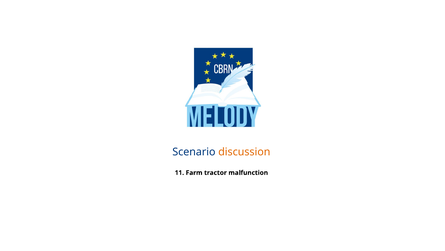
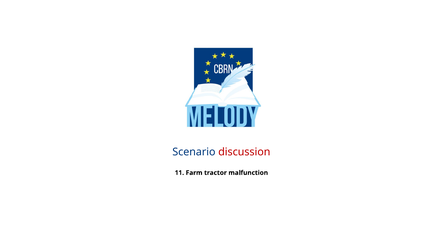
discussion colour: orange -> red (244, 151)
